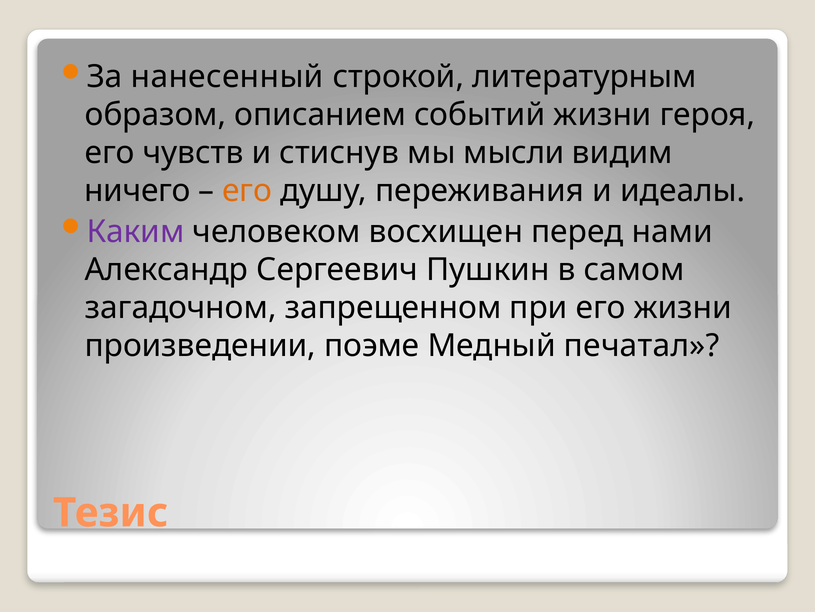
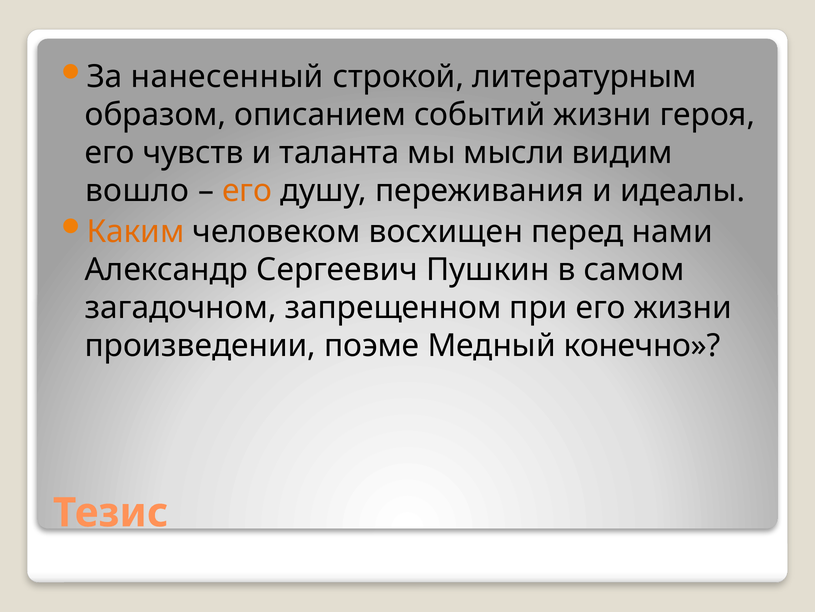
стиснув: стиснув -> таланта (339, 153)
ничего: ничего -> вошло (137, 190)
Каким colour: purple -> orange (135, 231)
печатал: печатал -> конечно (642, 345)
